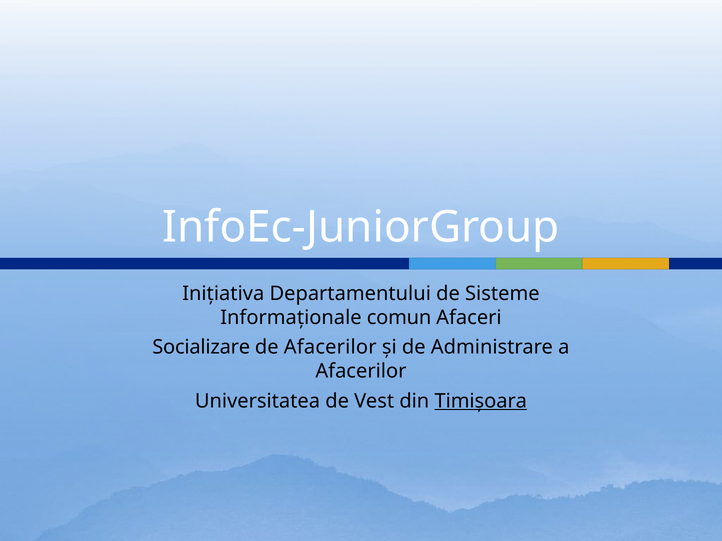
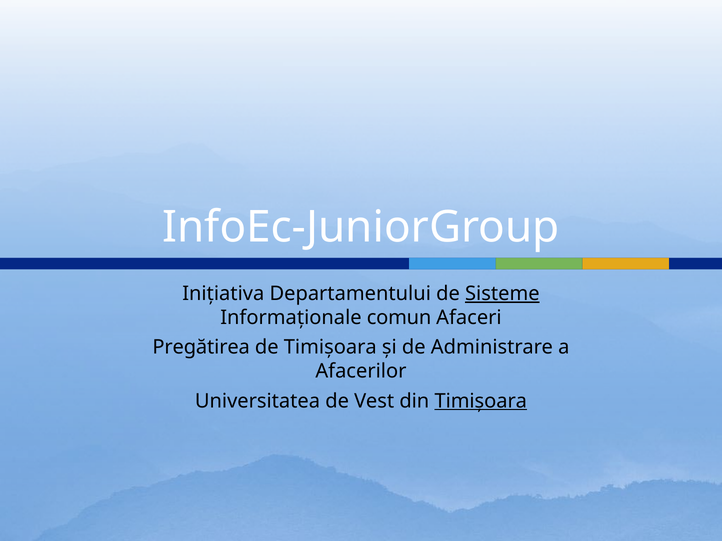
Sisteme underline: none -> present (502, 294)
Socializare: Socializare -> Pregătirea (201, 348)
de Afacerilor: Afacerilor -> Timișoara (330, 348)
